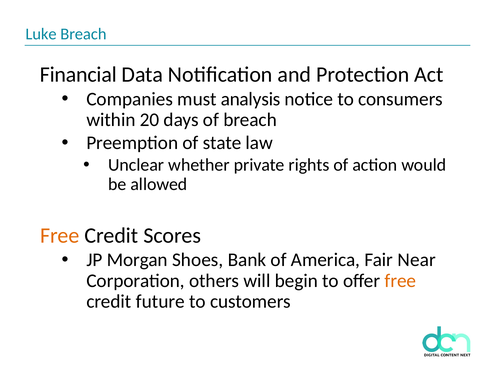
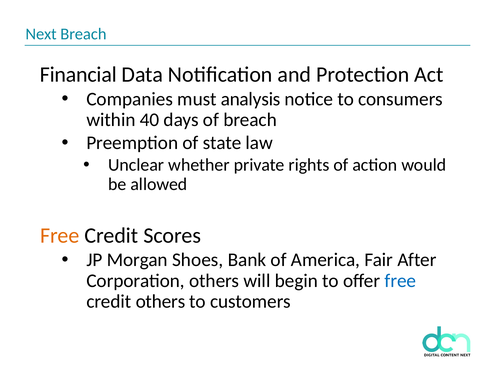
Luke: Luke -> Next (41, 34)
20: 20 -> 40 (150, 120)
Near: Near -> After (417, 259)
free colour: orange -> blue (400, 280)
credit future: future -> others (160, 301)
